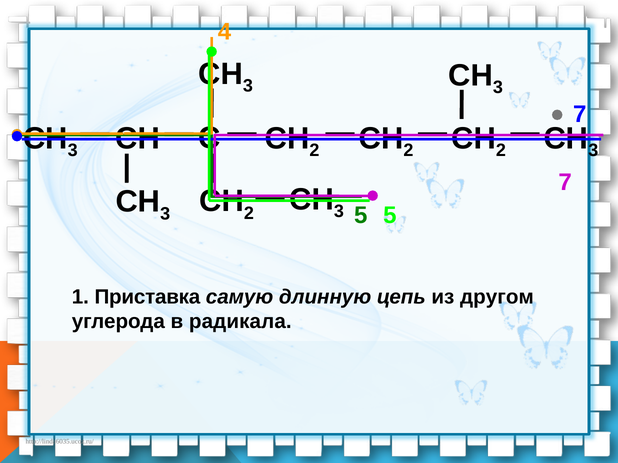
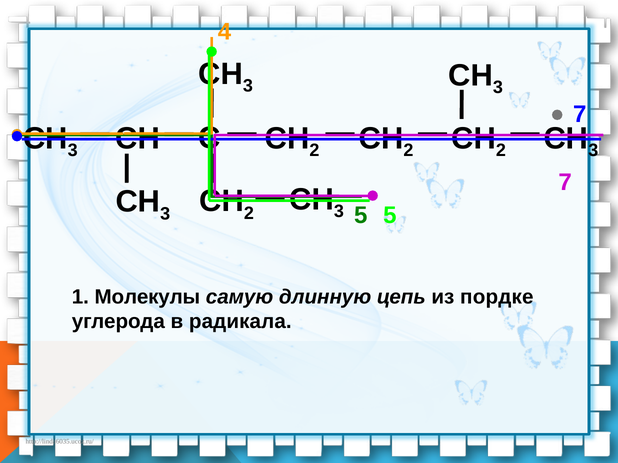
Приставка: Приставка -> Молекулы (147, 297)
другом: другом -> пордке (497, 297)
